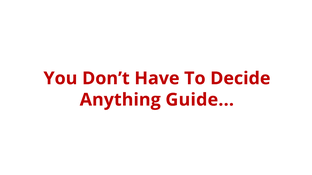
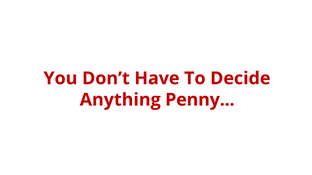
Guide: Guide -> Penny (200, 100)
